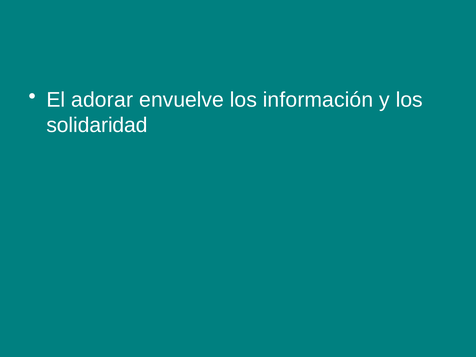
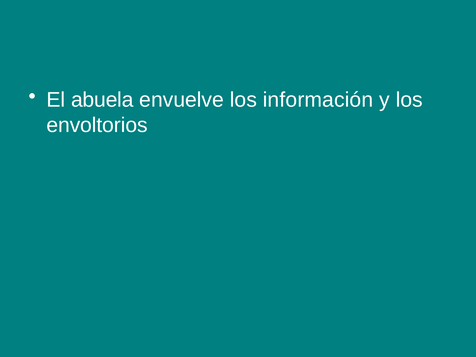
adorar: adorar -> abuela (102, 100)
solidaridad: solidaridad -> envoltorios (97, 125)
